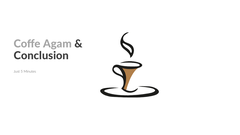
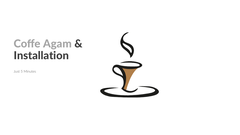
Conclusion: Conclusion -> Installation (41, 56)
